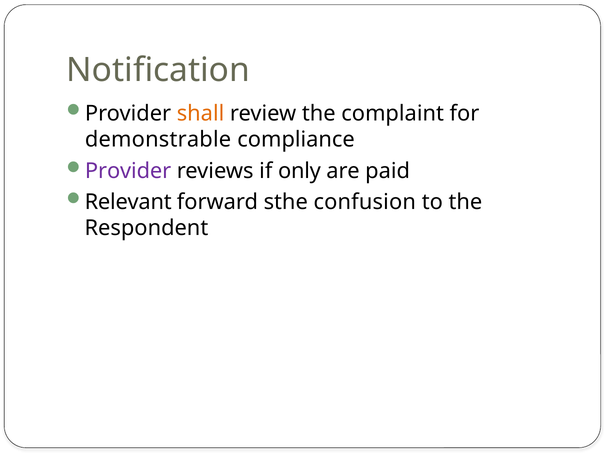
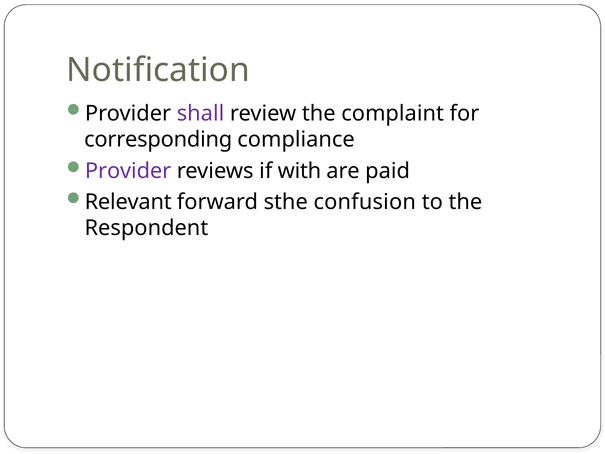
shall colour: orange -> purple (201, 113)
demonstrable: demonstrable -> corresponding (158, 140)
only: only -> with (299, 171)
